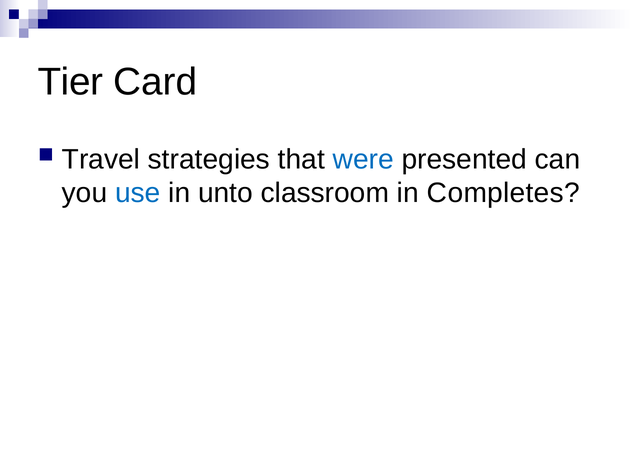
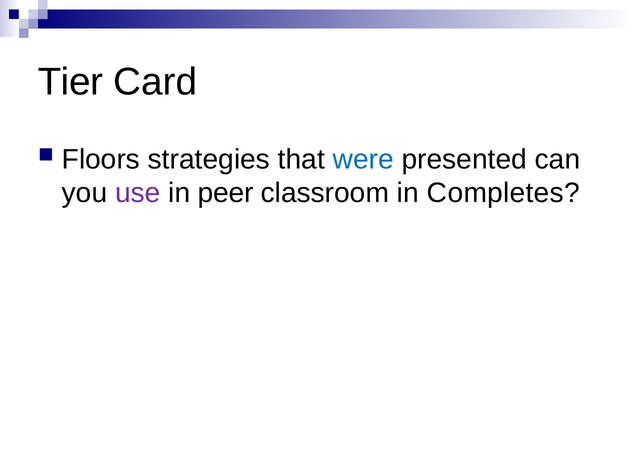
Travel: Travel -> Floors (101, 159)
use colour: blue -> purple (138, 193)
unto: unto -> peer (226, 193)
